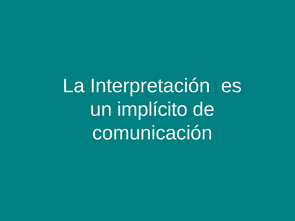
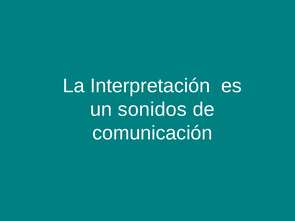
implícito: implícito -> sonidos (152, 110)
